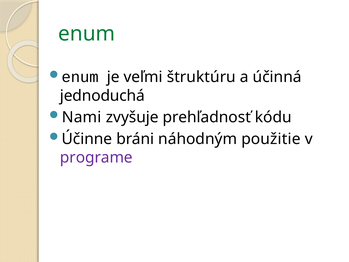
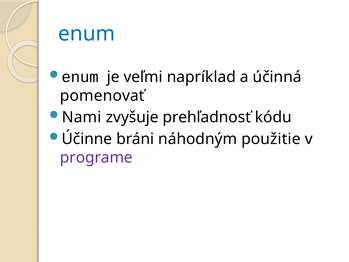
enum colour: green -> blue (87, 34)
štruktúru: štruktúru -> napríklad (201, 77)
jednoduchá: jednoduchá -> pomenovať (102, 96)
